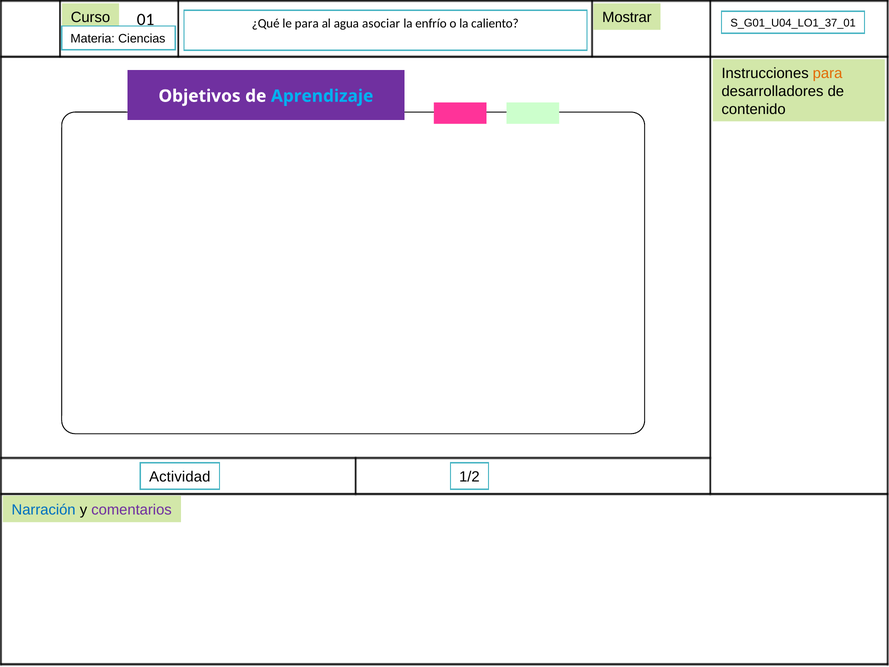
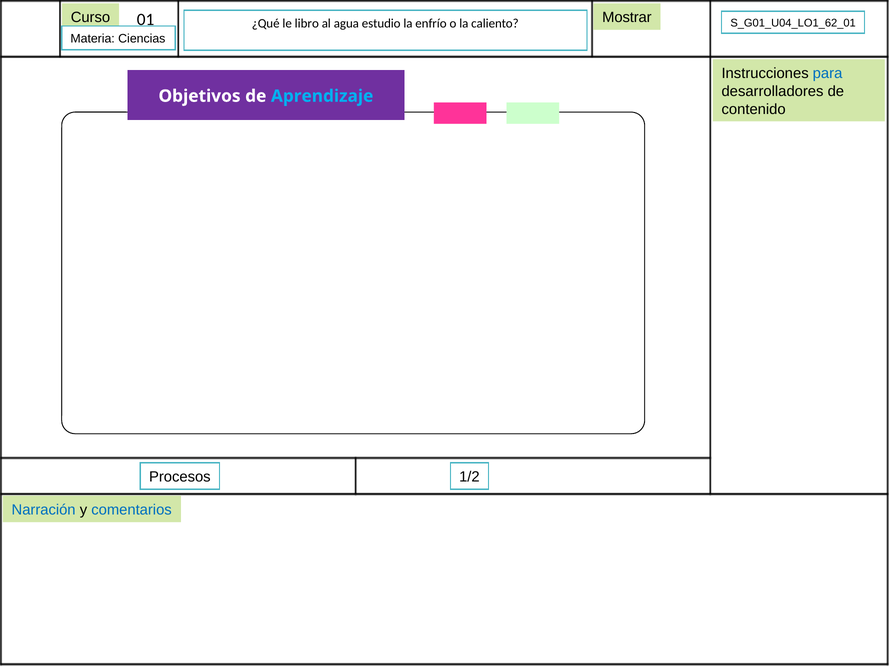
le para: para -> libro (307, 23)
asociar: asociar -> estudio (381, 23)
S_G01_U04_LO1_37_01: S_G01_U04_LO1_37_01 -> S_G01_U04_LO1_62_01 (793, 23)
para colour: orange -> blue (828, 74)
Actividad: Actividad -> Procesos (180, 477)
comentarios colour: purple -> blue (132, 510)
